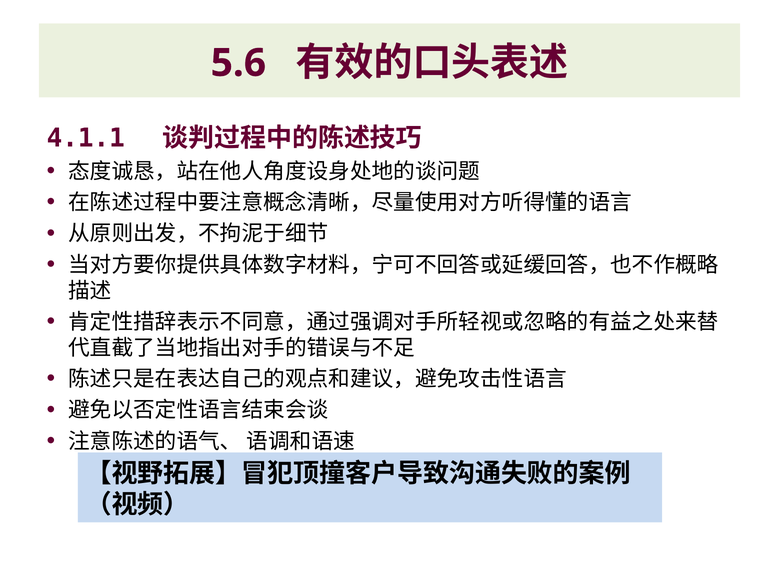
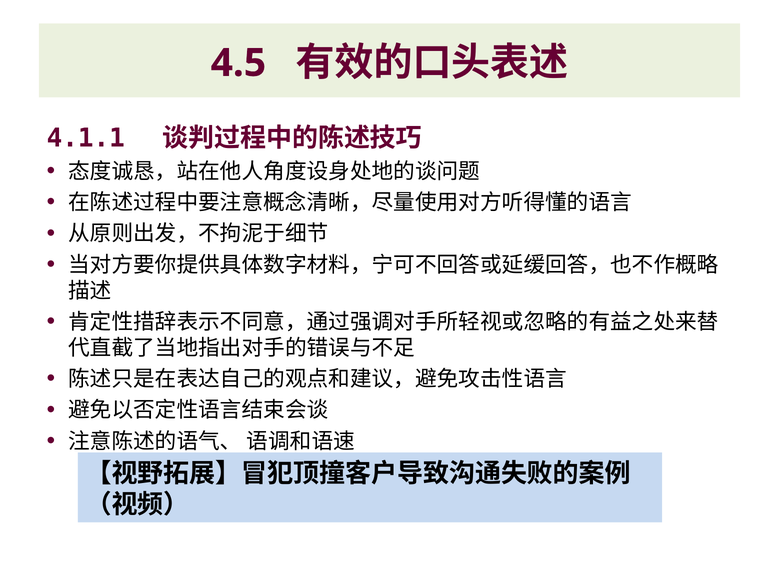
5.6: 5.6 -> 4.5 (238, 63)
